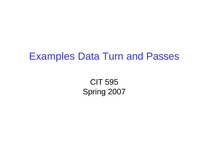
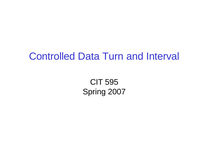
Examples: Examples -> Controlled (52, 56)
Passes: Passes -> Interval (163, 56)
